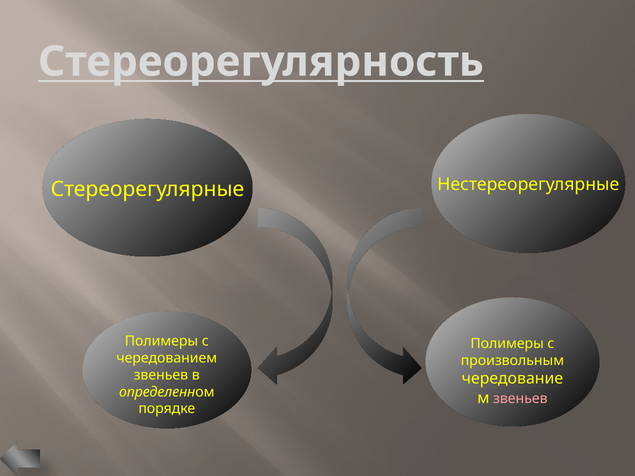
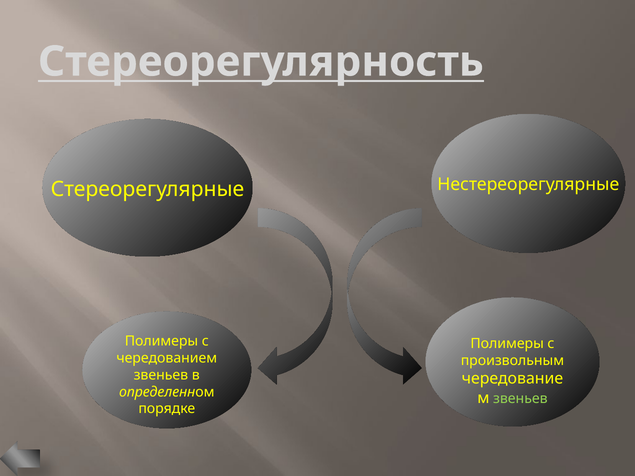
звеньев colour: pink -> light green (520, 399)
